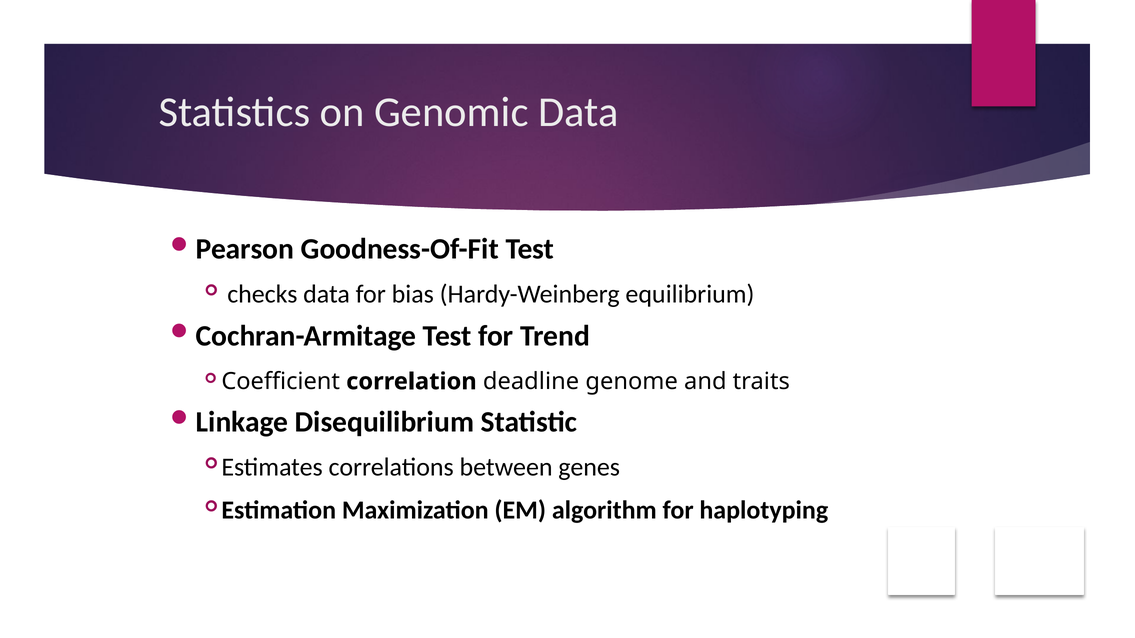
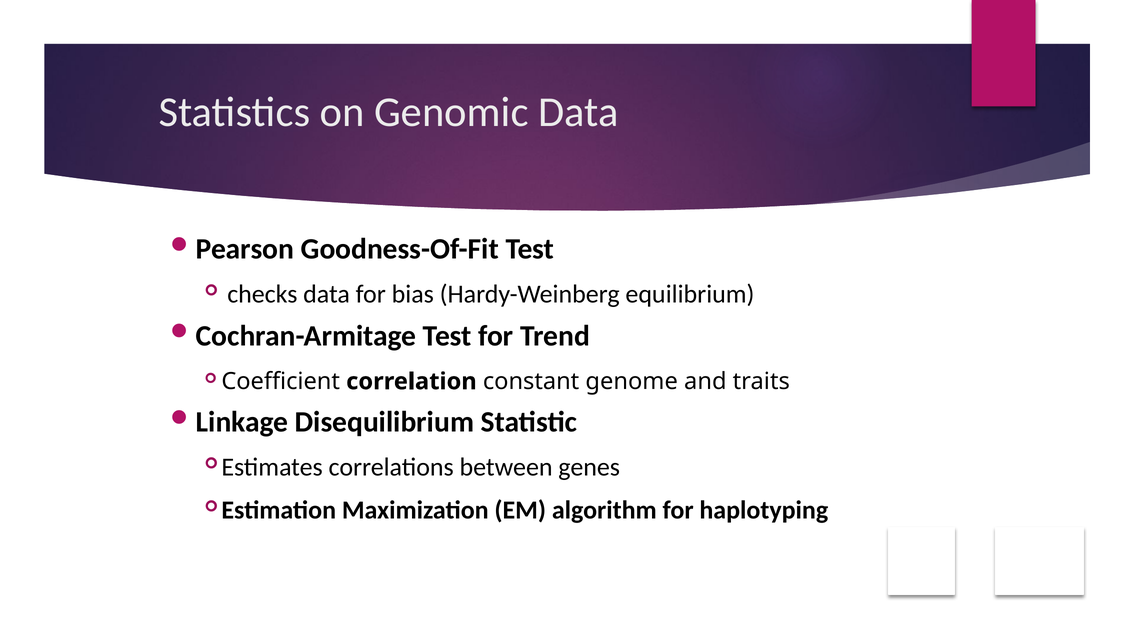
deadline: deadline -> constant (531, 382)
